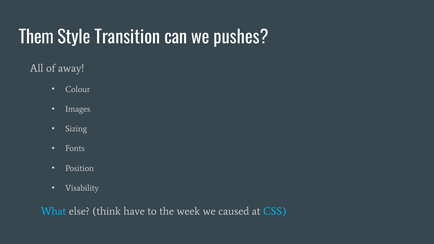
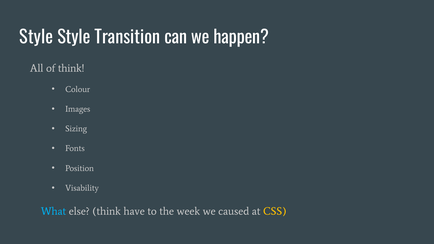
Them: Them -> Style (36, 38)
pushes: pushes -> happen (241, 38)
of away: away -> think (71, 68)
CSS colour: light blue -> yellow (275, 211)
